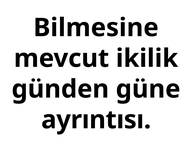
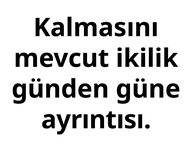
Bilmesine: Bilmesine -> Kalmasını (96, 28)
